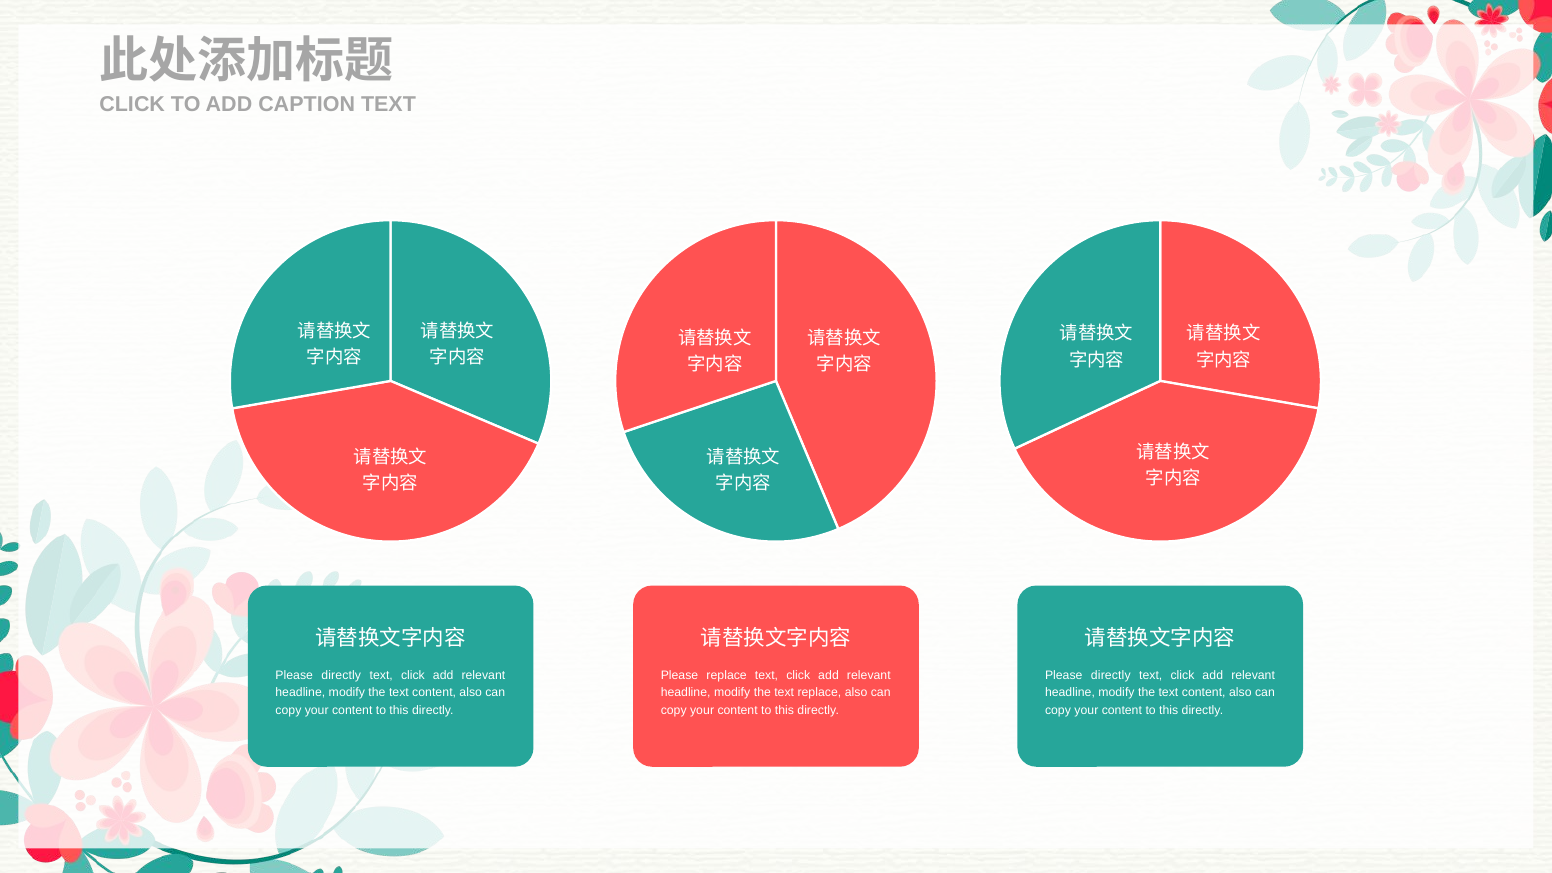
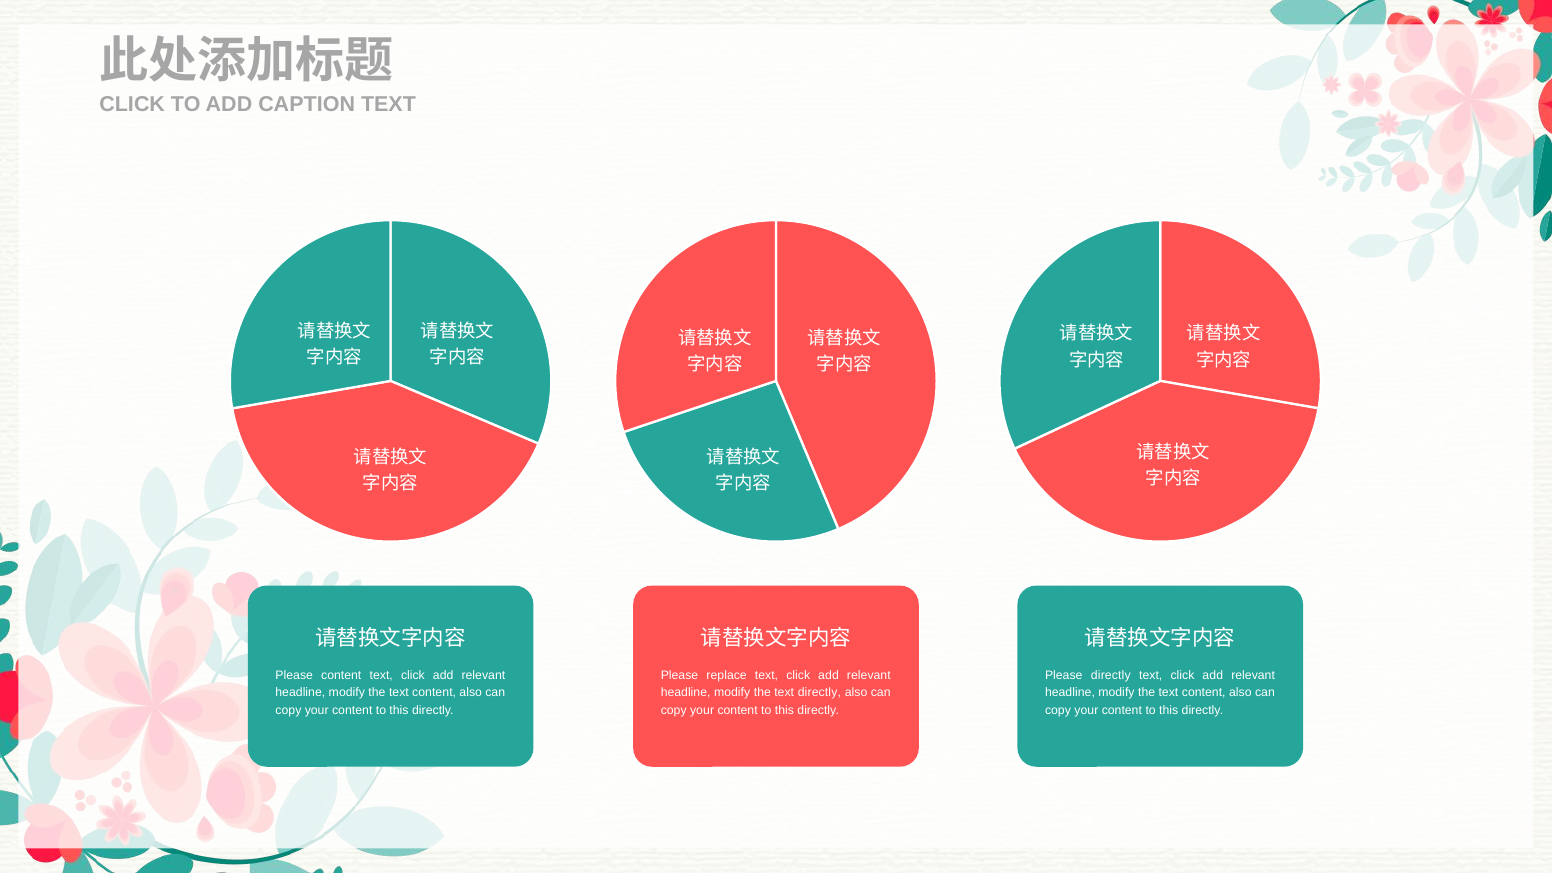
directly: directly -> content (341, 675)
text replace: replace -> directly (819, 693)
